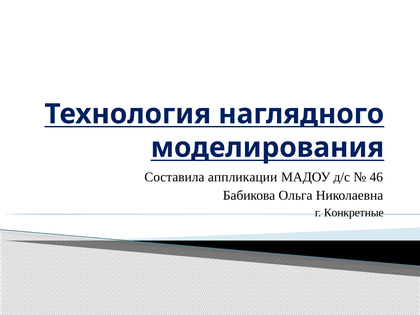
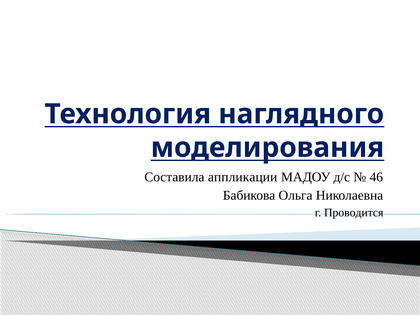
Конкретные: Конкретные -> Проводится (354, 213)
